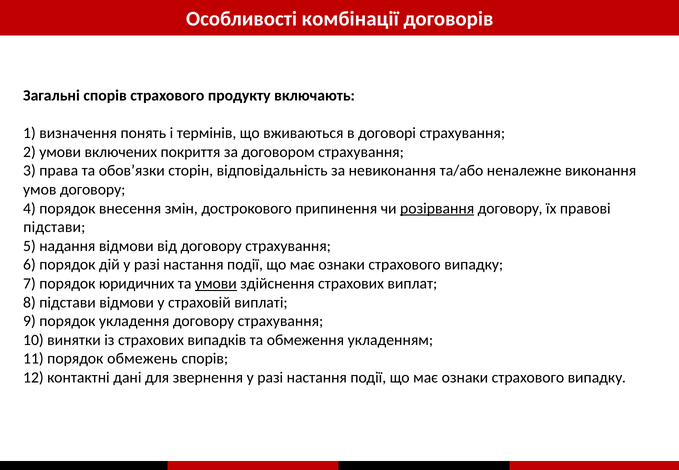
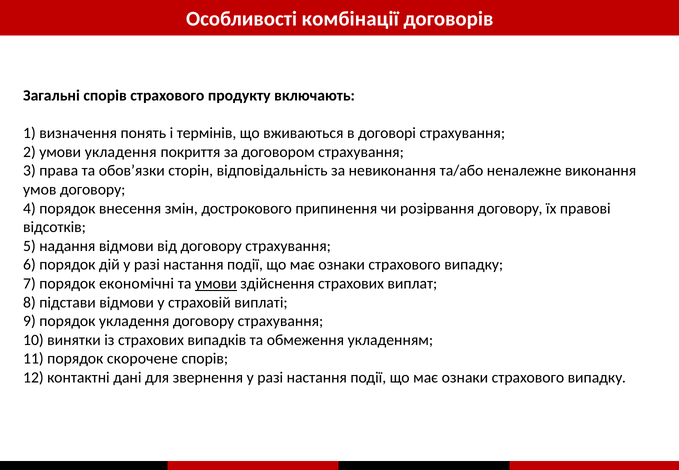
умови включених: включених -> укладення (121, 152)
розірвання underline: present -> none (437, 208)
підстави: підстави -> відсотків (54, 227)
юридичних: юридичних -> економічні (137, 284)
обмежень: обмежень -> скорочене (142, 359)
